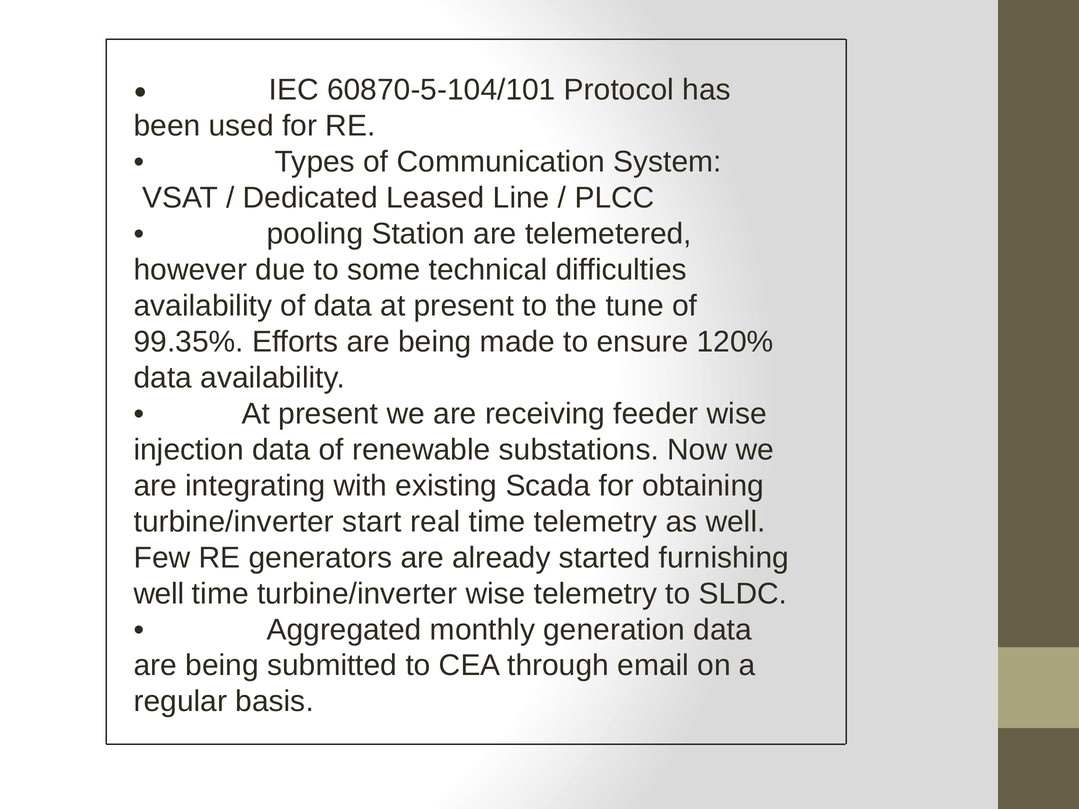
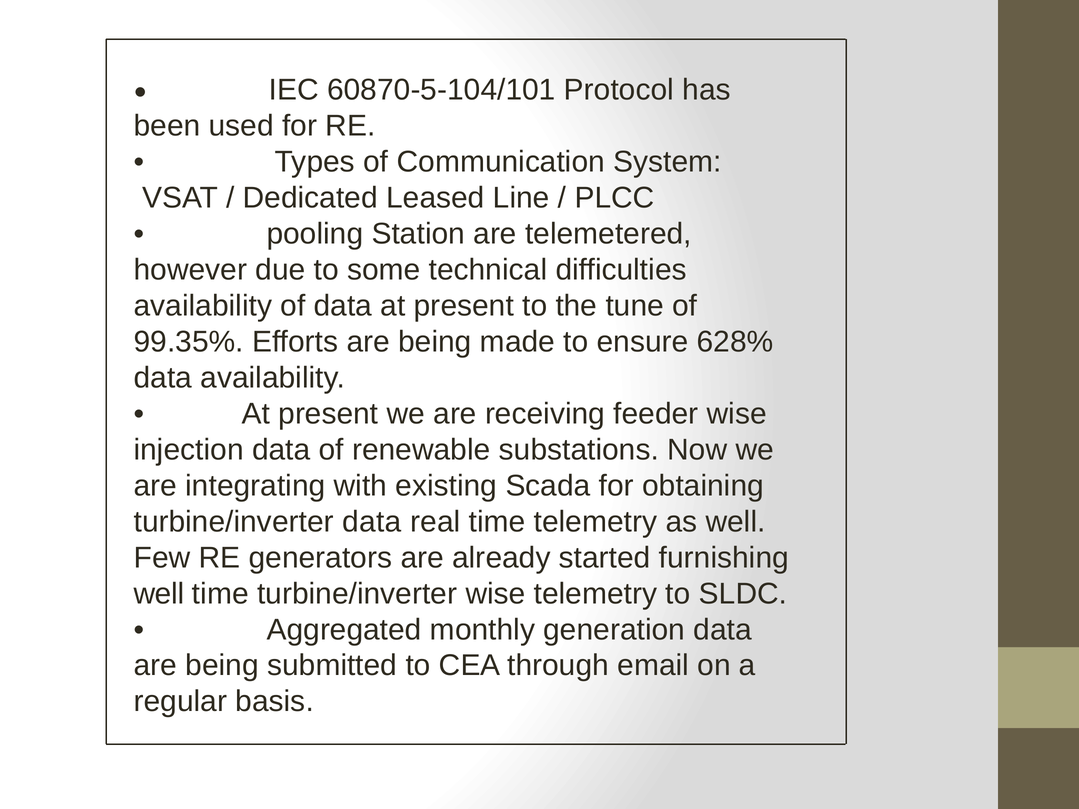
120%: 120% -> 628% (735, 342)
turbine/inverter start: start -> data (372, 522)
